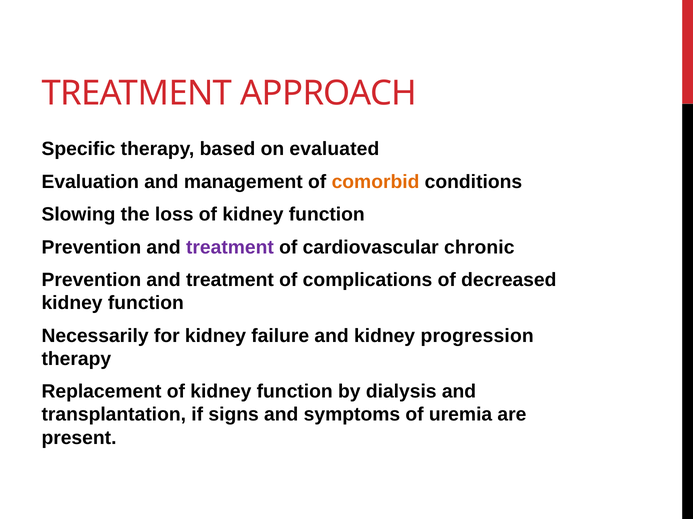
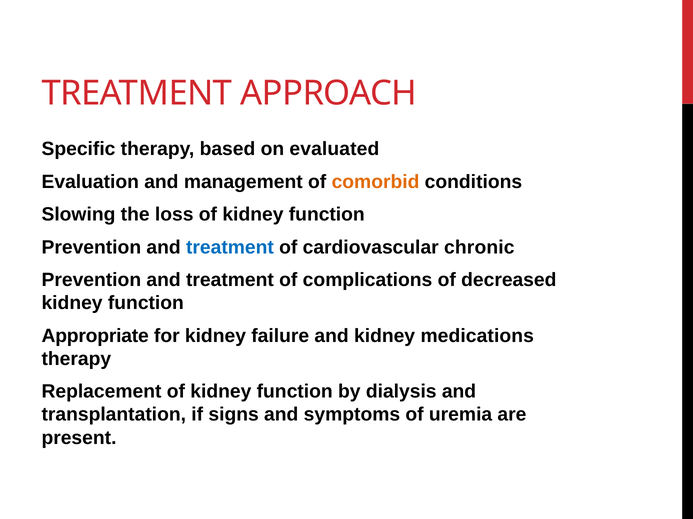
treatment colour: purple -> blue (230, 248)
Necessarily: Necessarily -> Appropriate (95, 336)
progression: progression -> medications (477, 336)
